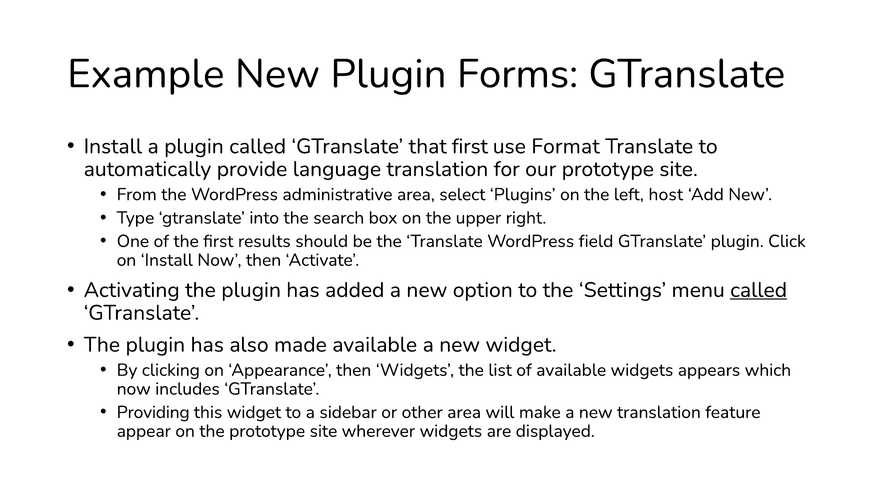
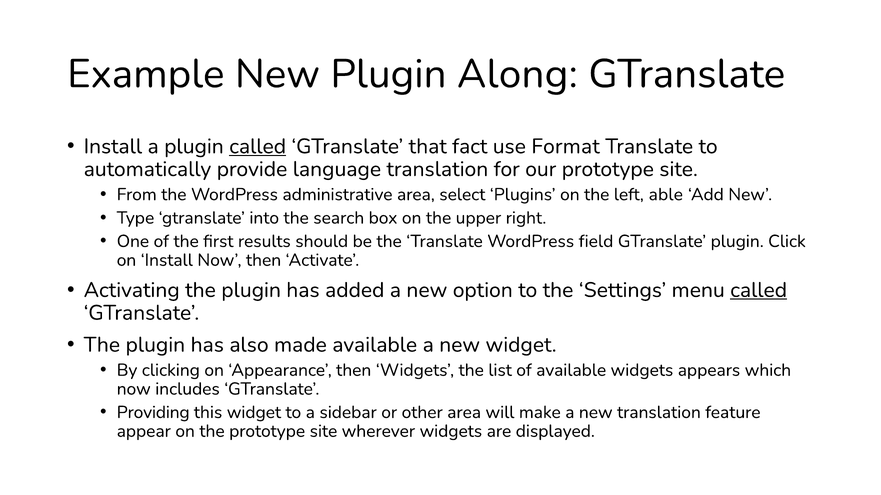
Forms: Forms -> Along (517, 74)
called underline: none -> present (258, 146)
that first: first -> fact (470, 146)
host: host -> able (666, 195)
